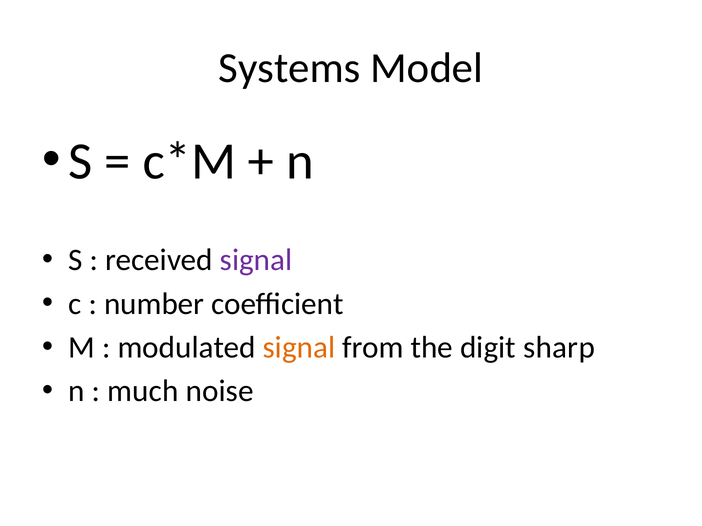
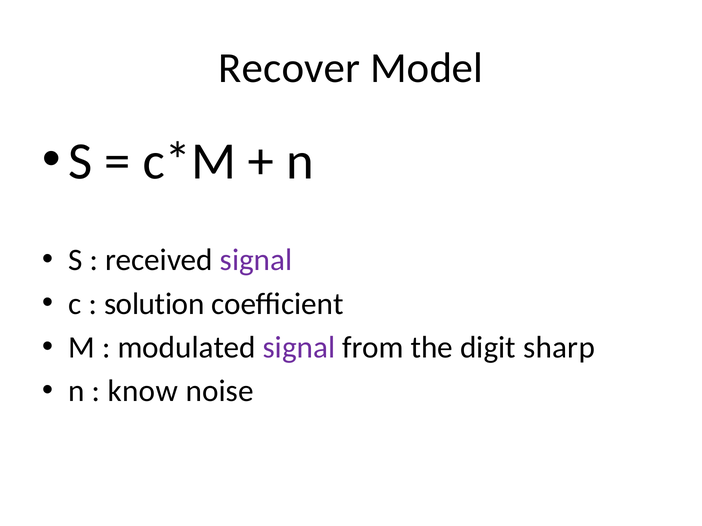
Systems: Systems -> Recover (289, 68)
number: number -> solution (154, 304)
signal colour: orange -> purple (299, 348)
much: much -> know (143, 391)
